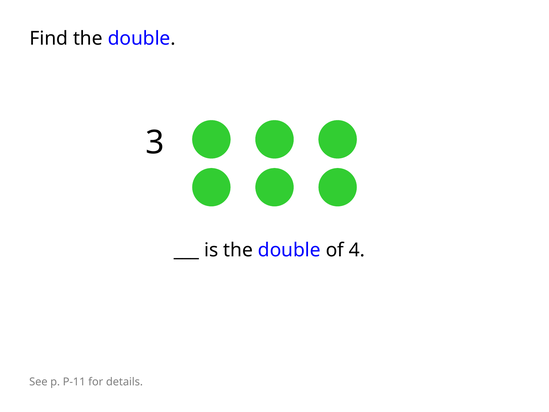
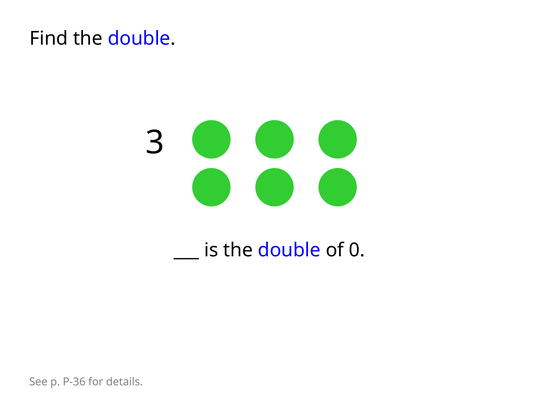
4: 4 -> 0 (357, 250)
P-11: P-11 -> P-36 (74, 382)
